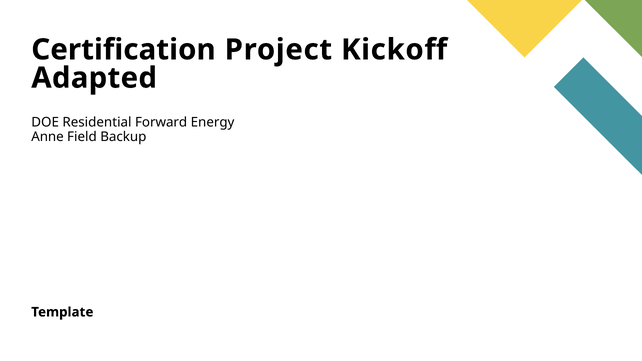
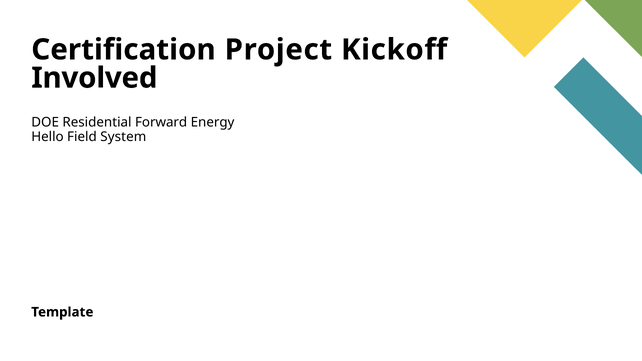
Adapted: Adapted -> Involved (94, 78)
Anne: Anne -> Hello (47, 137)
Backup: Backup -> System (123, 137)
